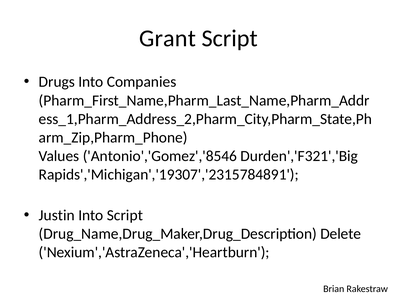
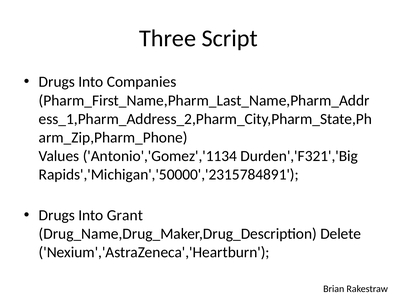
Grant: Grant -> Three (168, 38)
Antonio','Gomez','8546: Antonio','Gomez','8546 -> Antonio','Gomez','1134 (160, 156)
Rapids','Michigan','19307','2315784891: Rapids','Michigan','19307','2315784891 -> Rapids','Michigan','50000','2315784891 (169, 174)
Justin: Justin -> Drugs (57, 215)
Into Script: Script -> Grant (125, 215)
